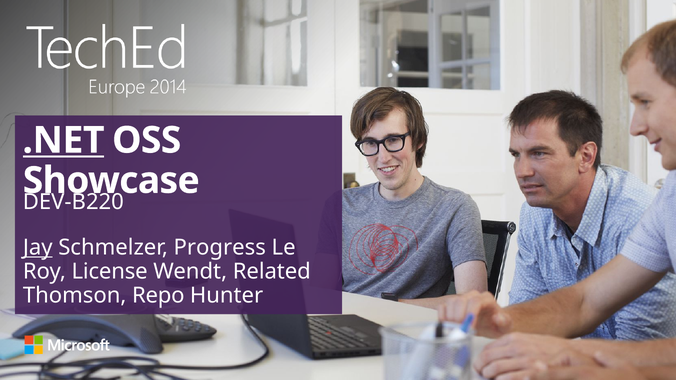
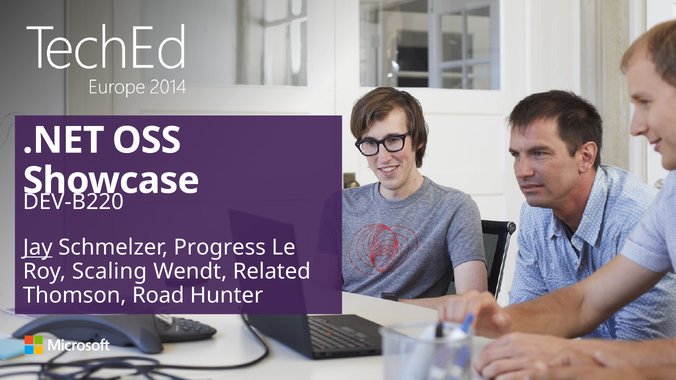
.NET underline: present -> none (64, 140)
License: License -> Scaling (109, 272)
Repo: Repo -> Road (158, 295)
